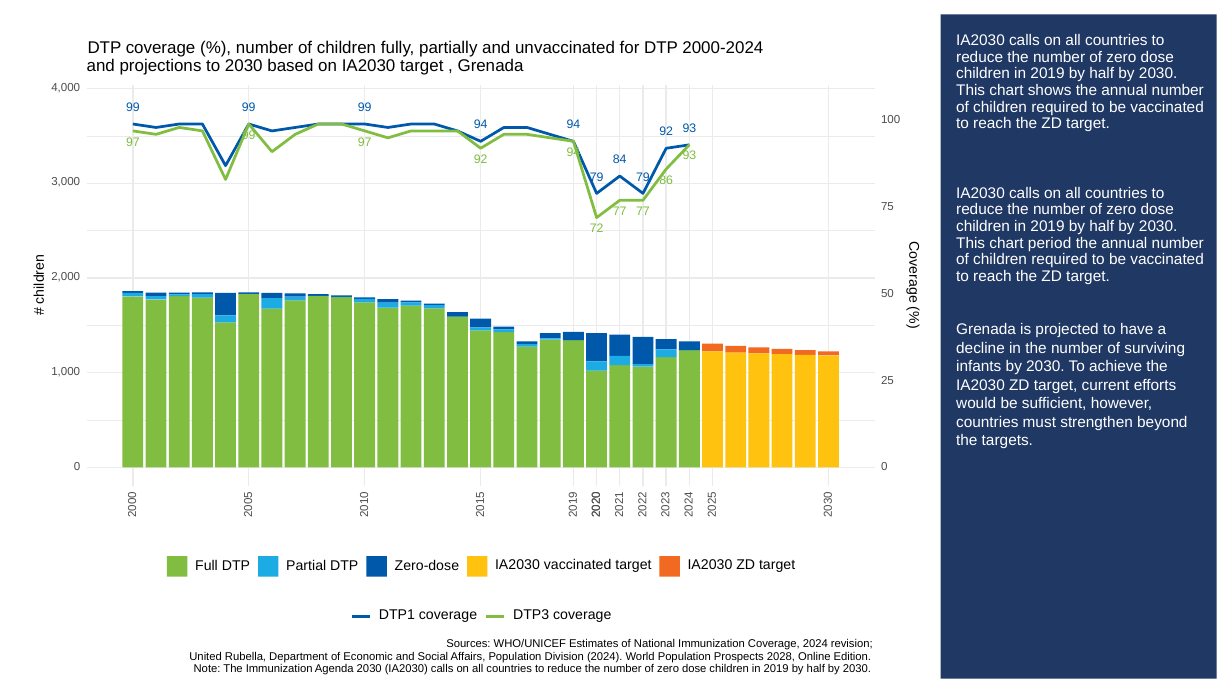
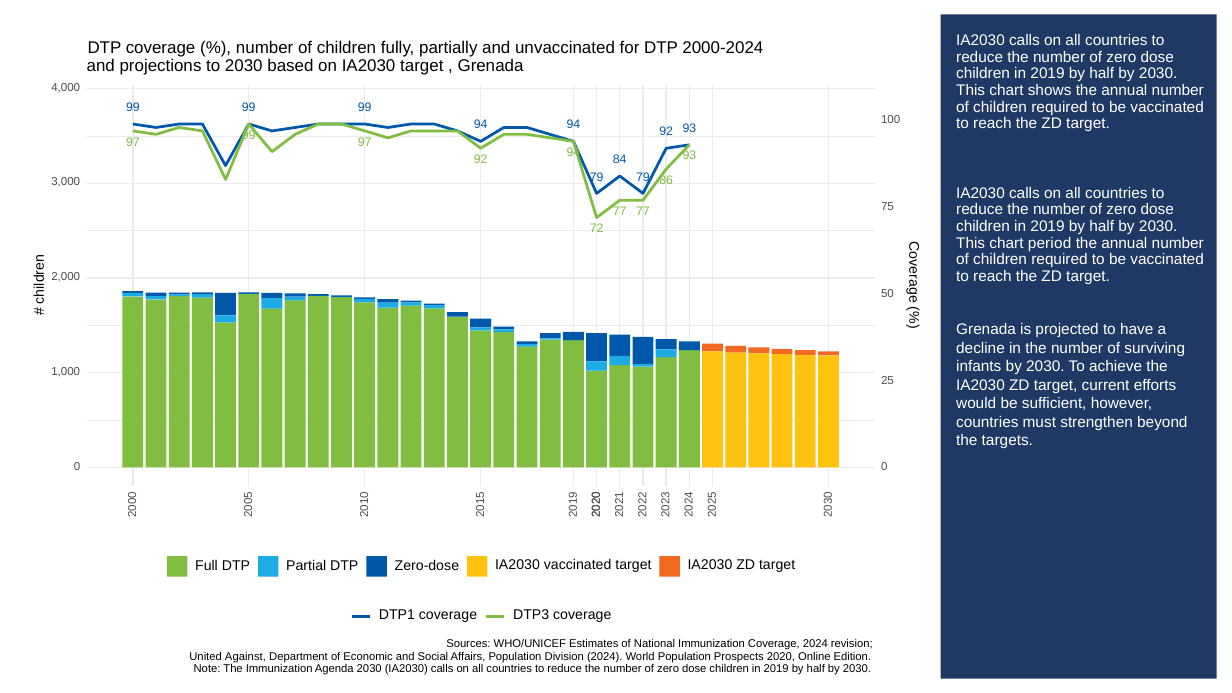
Rubella: Rubella -> Against (246, 656)
2028: 2028 -> 2020 (781, 656)
